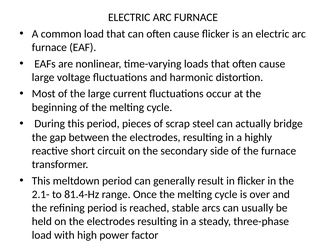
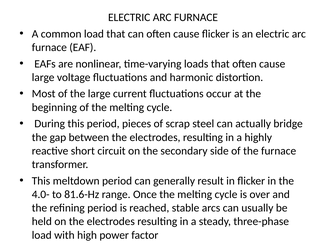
2.1-: 2.1- -> 4.0- (41, 195)
81.4-Hz: 81.4-Hz -> 81.6-Hz (82, 195)
